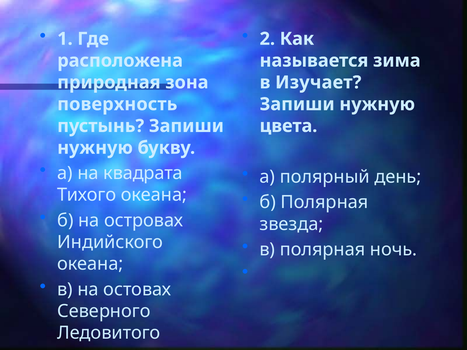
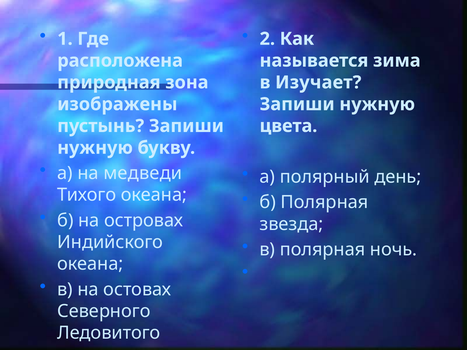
поверхность: поверхность -> изображены (117, 104)
квадрата: квадрата -> медведи (143, 173)
